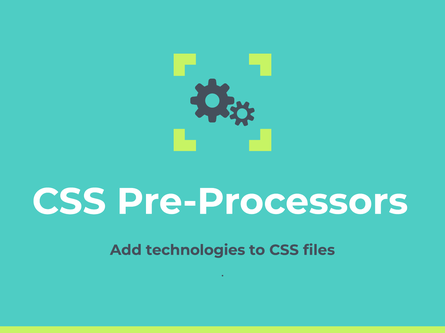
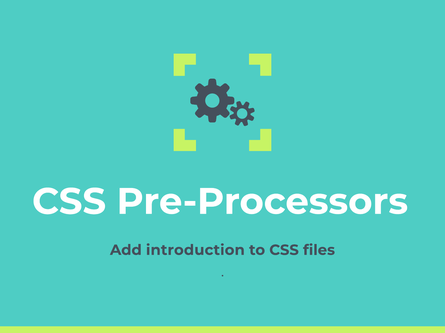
technologies: technologies -> introduction (195, 251)
